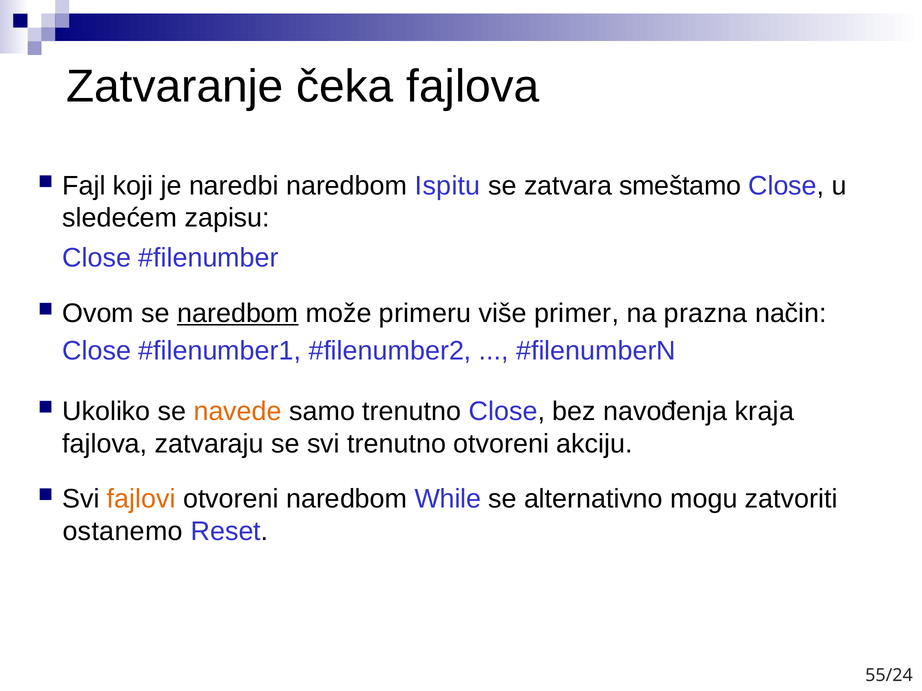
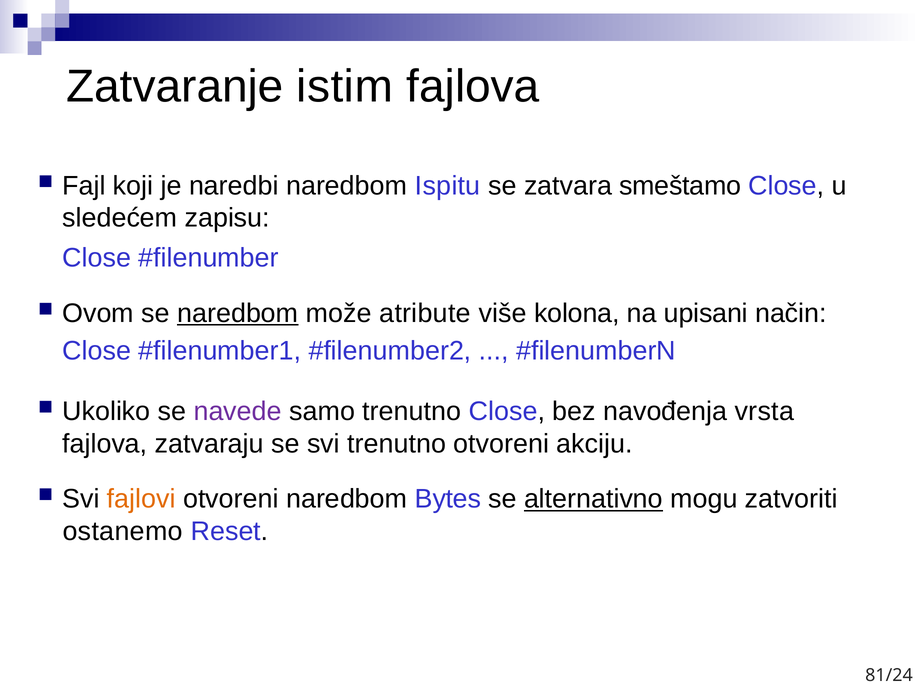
čeka: čeka -> istim (345, 87)
primeru: primeru -> atribute (425, 313)
primer: primer -> kolona (577, 313)
prazna: prazna -> upisani (706, 313)
navede colour: orange -> purple (238, 412)
kraja: kraja -> vrsta (764, 412)
While: While -> Bytes (448, 499)
alternativno underline: none -> present (593, 499)
55/24: 55/24 -> 81/24 (889, 676)
